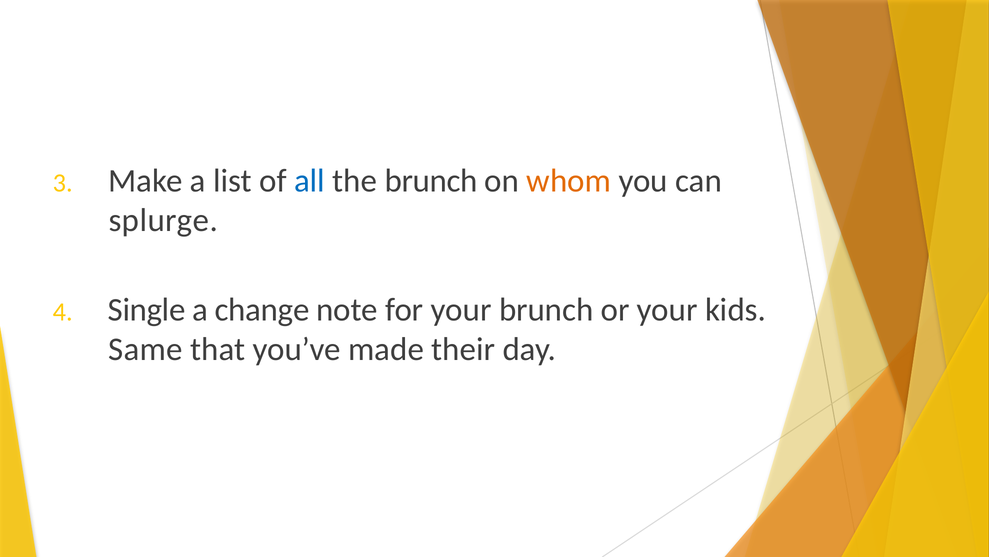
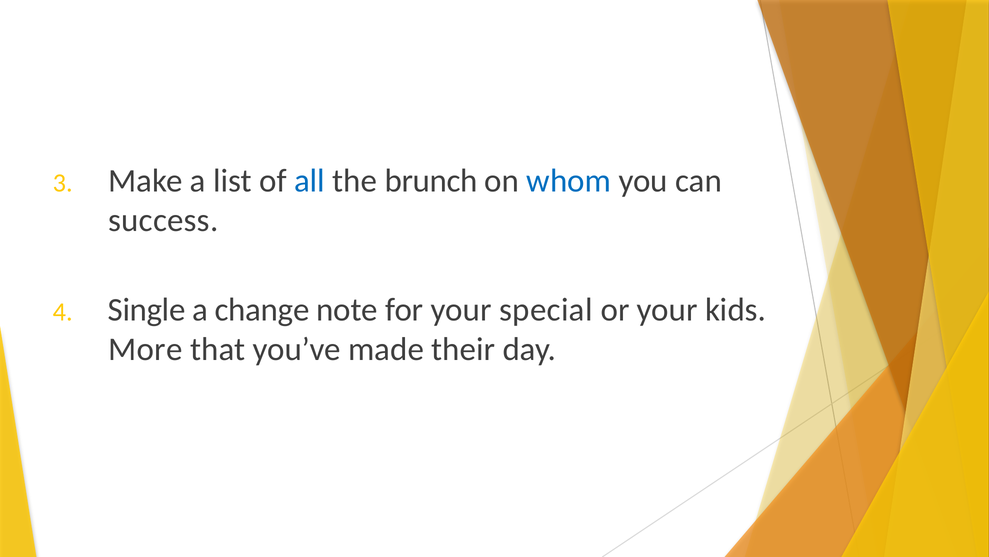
whom colour: orange -> blue (569, 181)
splurge: splurge -> success (163, 220)
your brunch: brunch -> special (546, 310)
Same: Same -> More (145, 349)
